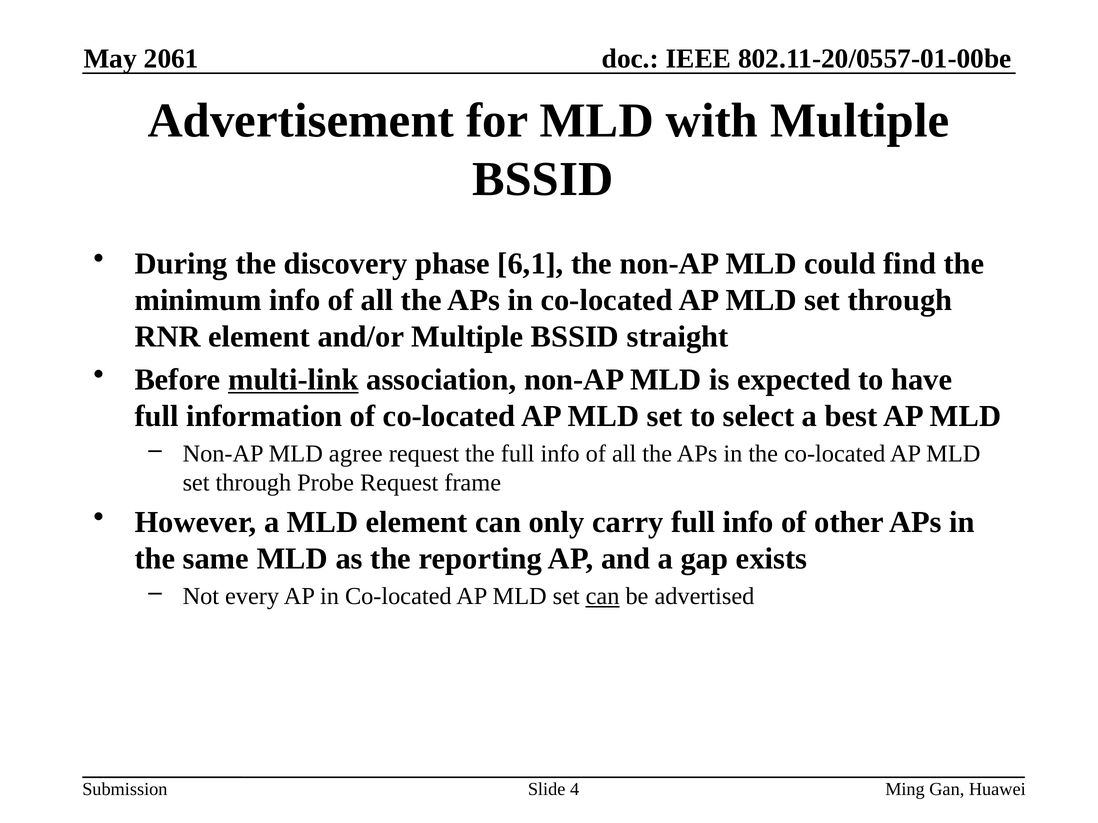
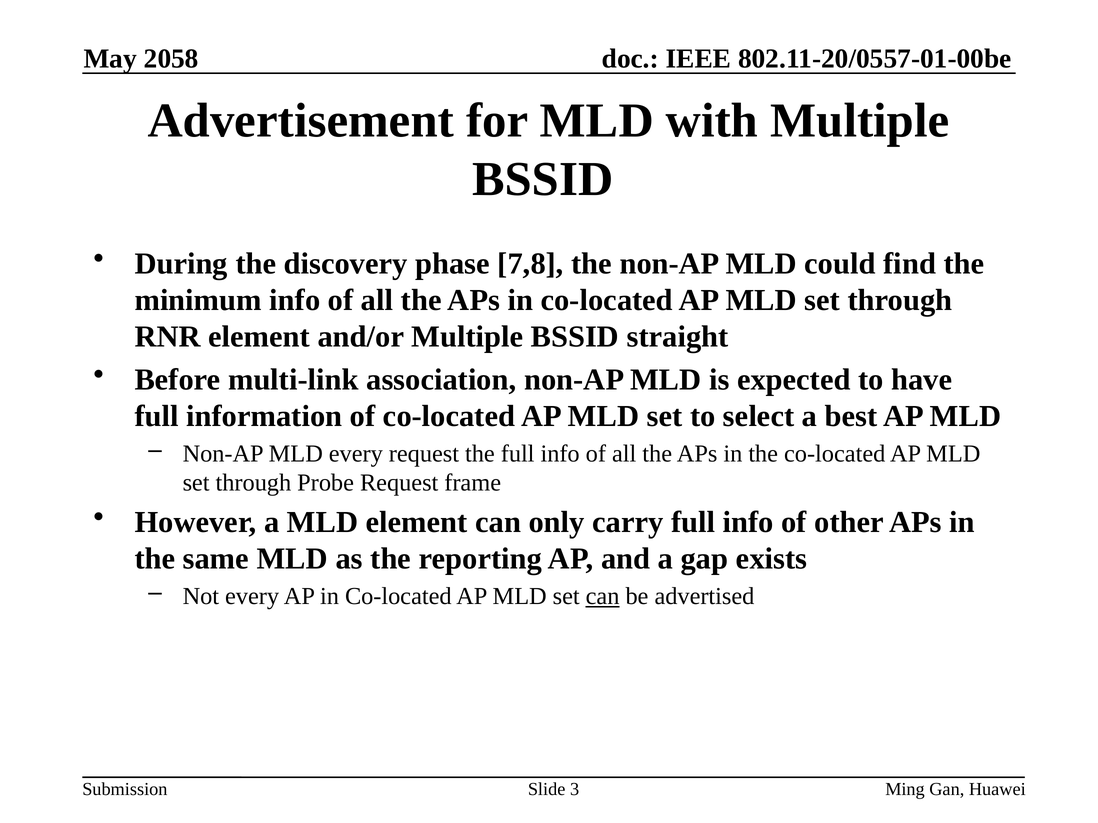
2061: 2061 -> 2058 (171, 59)
6,1: 6,1 -> 7,8 (531, 264)
multi-link underline: present -> none (293, 380)
MLD agree: agree -> every (356, 454)
4: 4 -> 3 (575, 790)
